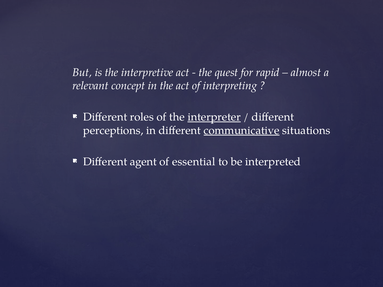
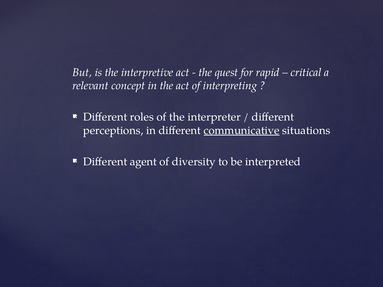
almost: almost -> critical (306, 72)
interpreter underline: present -> none (214, 117)
essential: essential -> diversity (194, 162)
